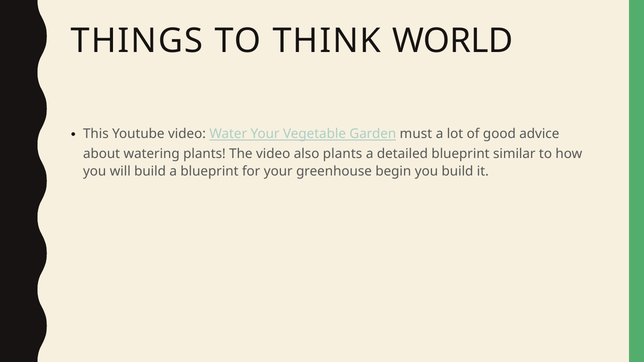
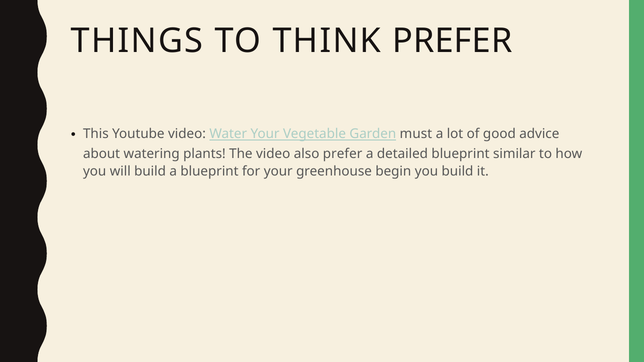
THINK WORLD: WORLD -> PREFER (452, 41)
also plants: plants -> prefer (343, 154)
